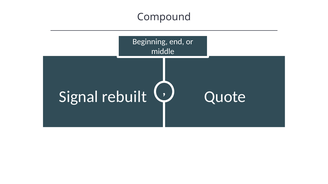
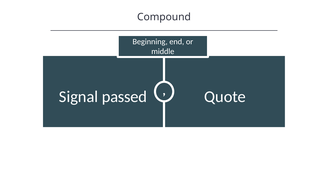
rebuilt: rebuilt -> passed (124, 97)
